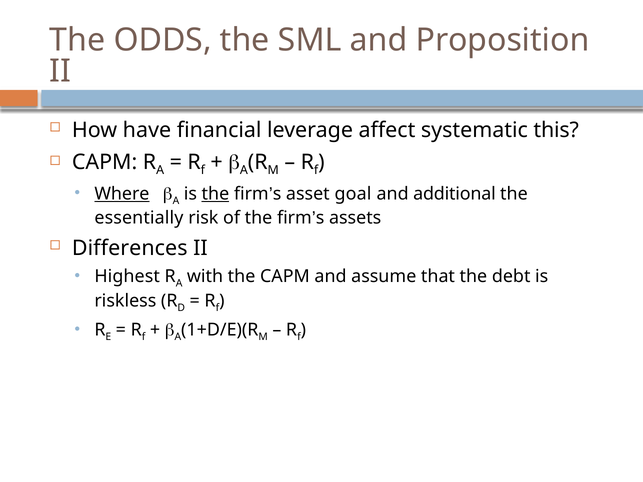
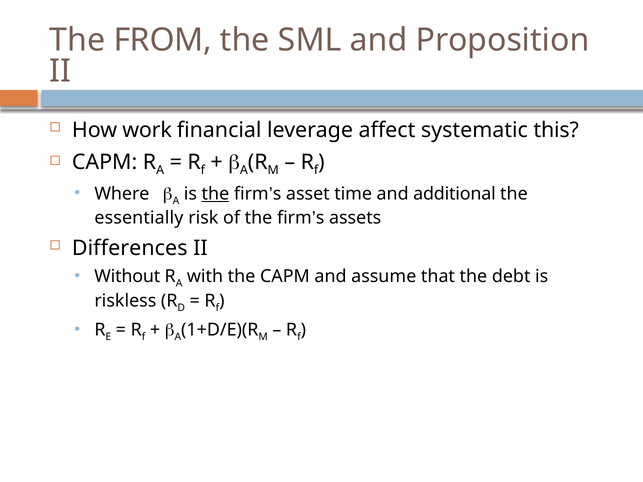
ODDS: ODDS -> FROM (163, 40)
have: have -> work (147, 130)
Where underline: present -> none (122, 194)
goal: goal -> time (353, 194)
Highest: Highest -> Without (127, 277)
